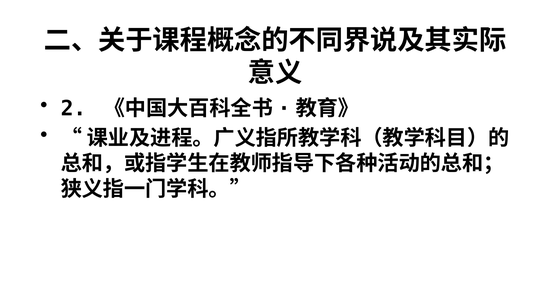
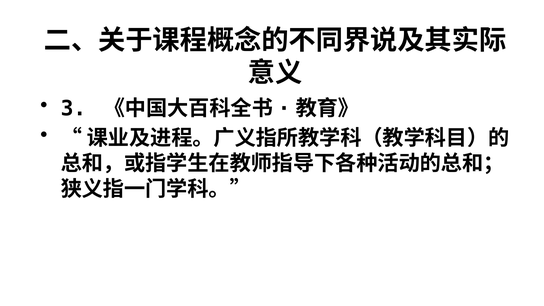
2: 2 -> 3 (73, 109)
